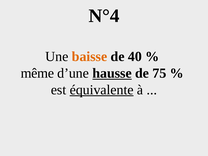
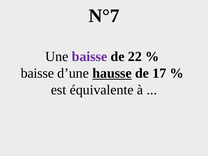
N°4: N°4 -> N°7 (104, 16)
baisse colour: orange -> purple (90, 57)
40: 40 -> 22 (135, 57)
même: même -> baisse (37, 73)
75: 75 -> 17 (159, 73)
équivalente underline: present -> none (102, 90)
